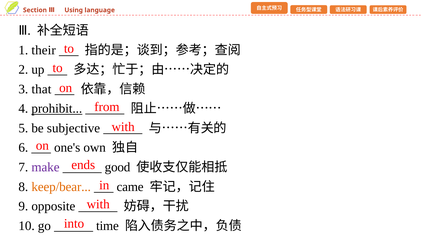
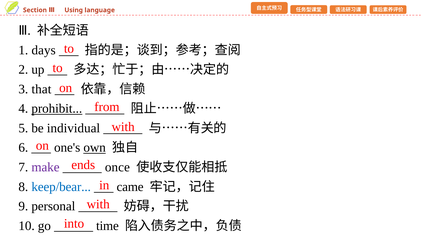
their: their -> days (44, 50)
subjective: subjective -> individual (73, 128)
own underline: none -> present (95, 148)
good: good -> once (117, 167)
keep/bear colour: orange -> blue (61, 187)
opposite: opposite -> personal (53, 206)
